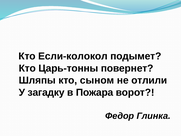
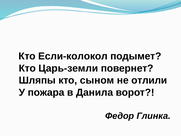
Царь-тонны: Царь-тонны -> Царь-земли (68, 68)
загадку: загадку -> пожара (46, 92)
Пожара: Пожара -> Данила (95, 92)
